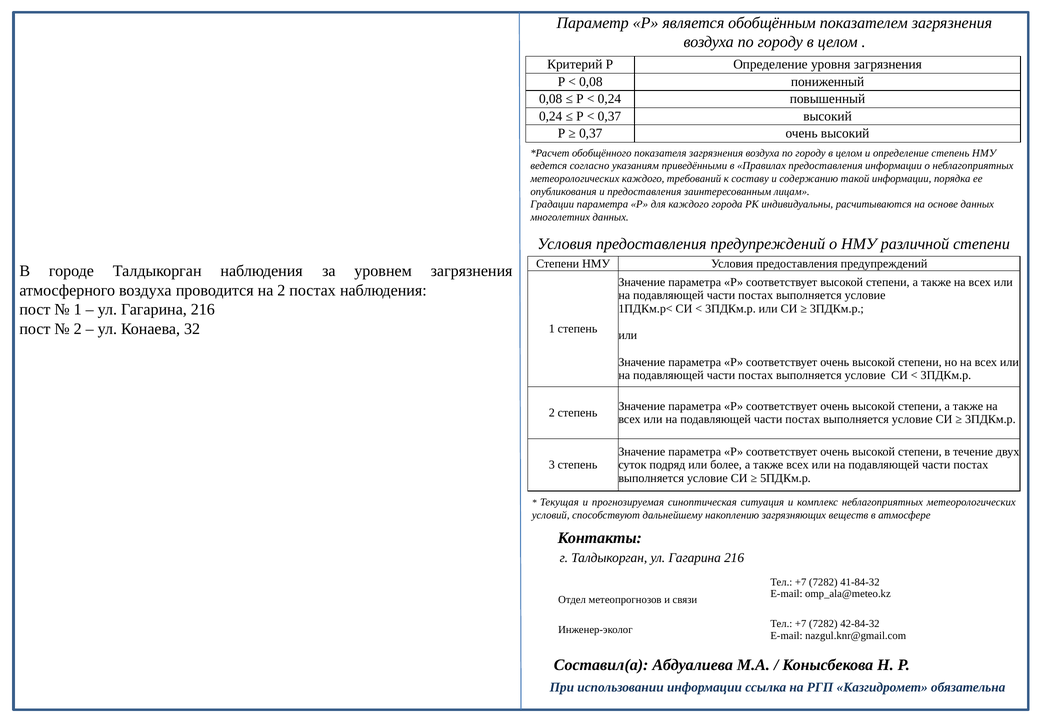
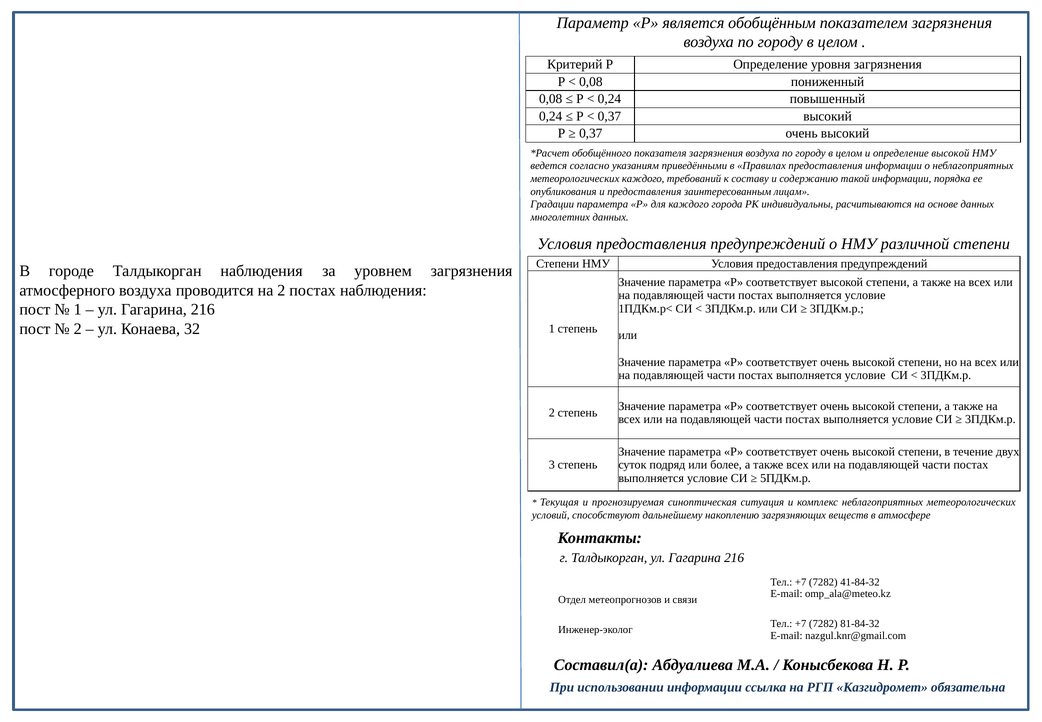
определение степень: степень -> высокой (950, 153)
42-84-32: 42-84-32 -> 81-84-32 (860, 623)
